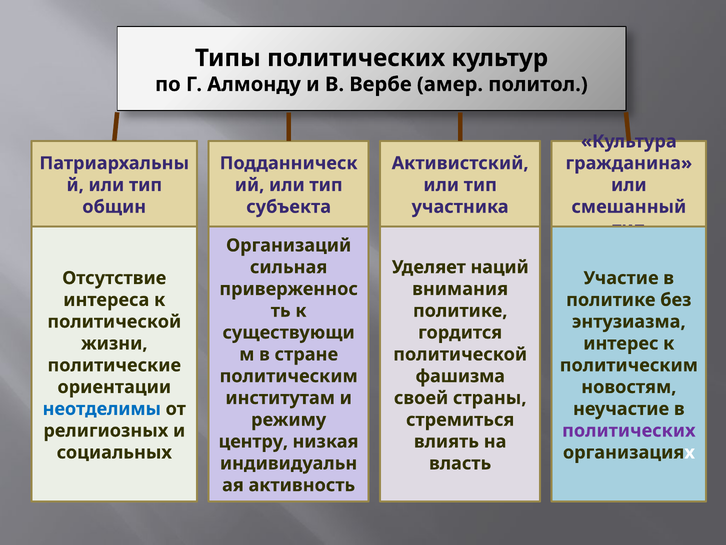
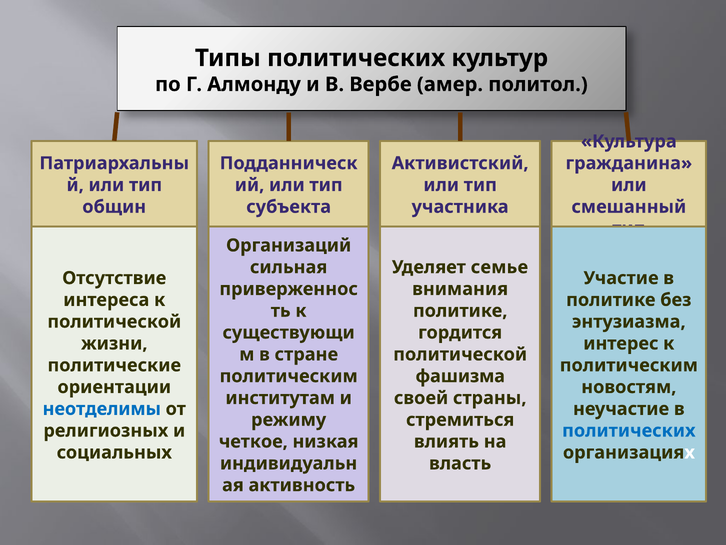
наций: наций -> семье (499, 267)
политических colour: purple -> blue (629, 430)
центру: центру -> четкое (253, 441)
